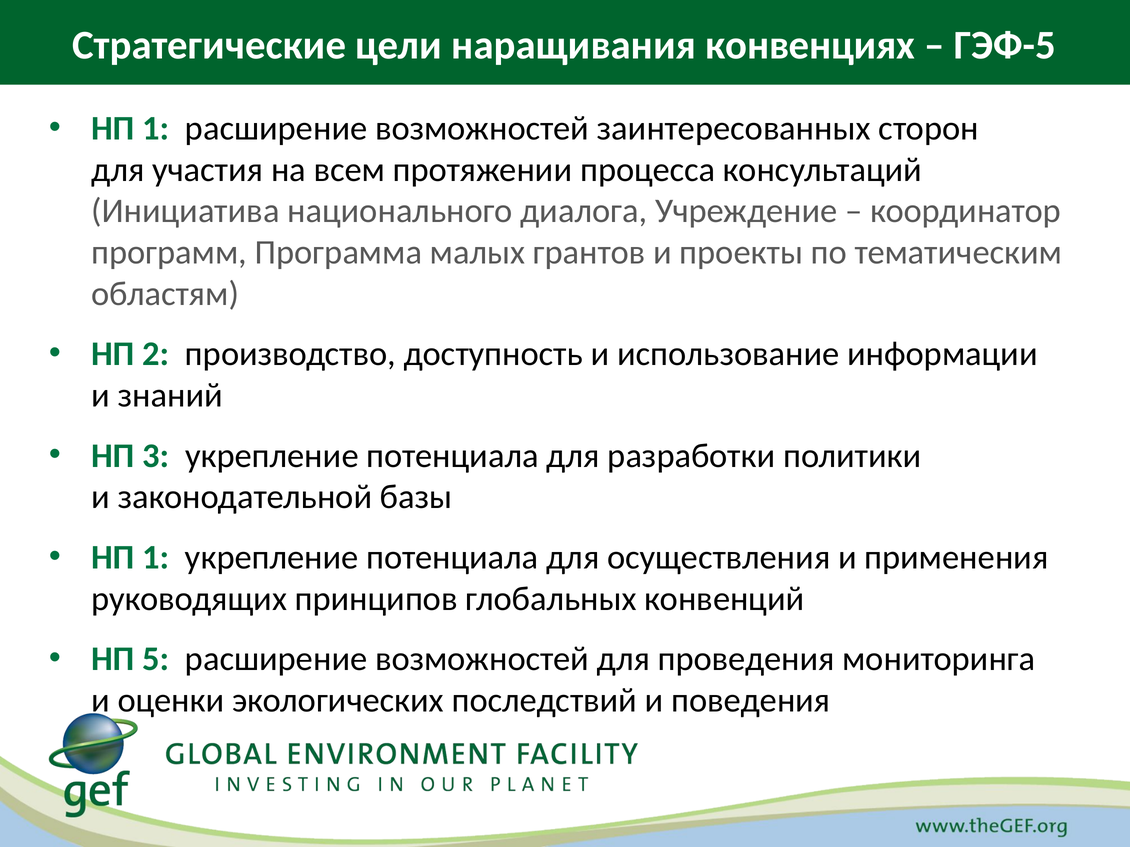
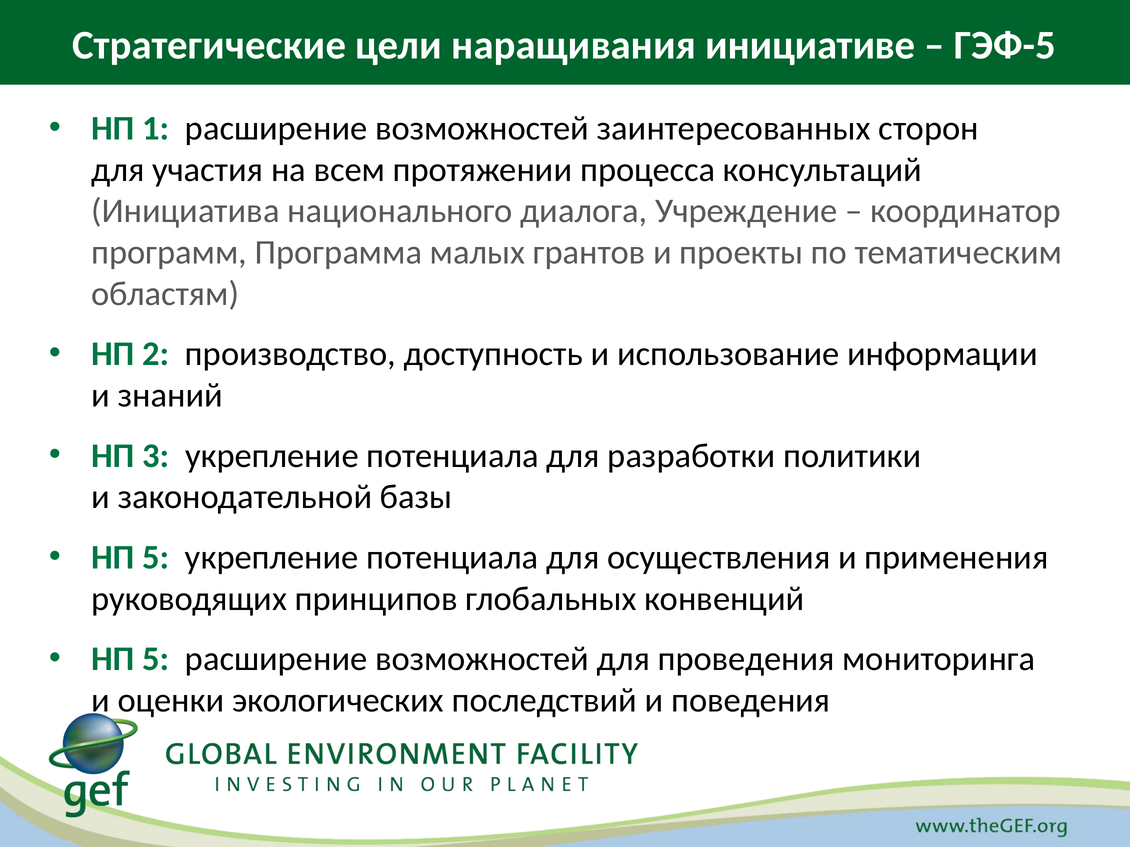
конвенциях: конвенциях -> инициативе (810, 45)
1: 1 -> 5 (156, 558)
